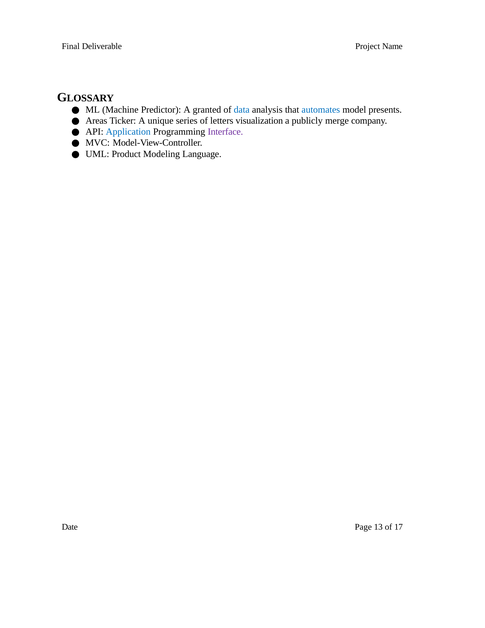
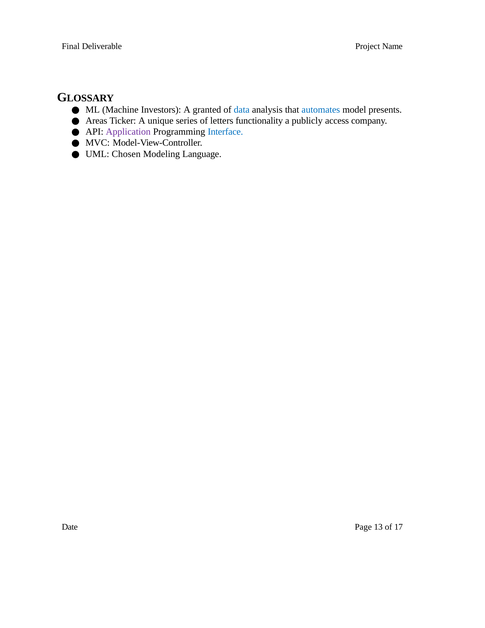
Predictor: Predictor -> Investors (161, 110)
visualization: visualization -> functionality (259, 121)
merge: merge -> access (337, 121)
Application colour: blue -> purple (128, 132)
Interface colour: purple -> blue (225, 132)
Product: Product -> Chosen (126, 154)
